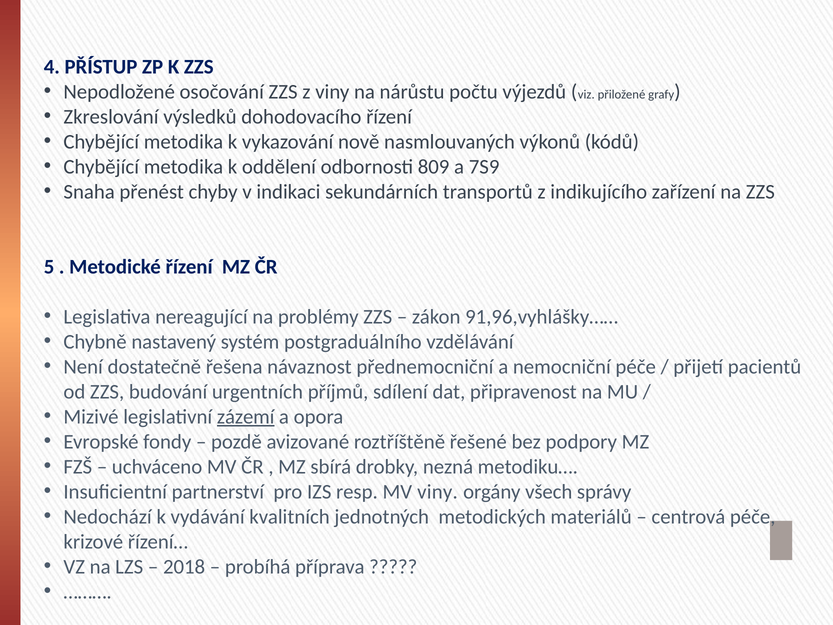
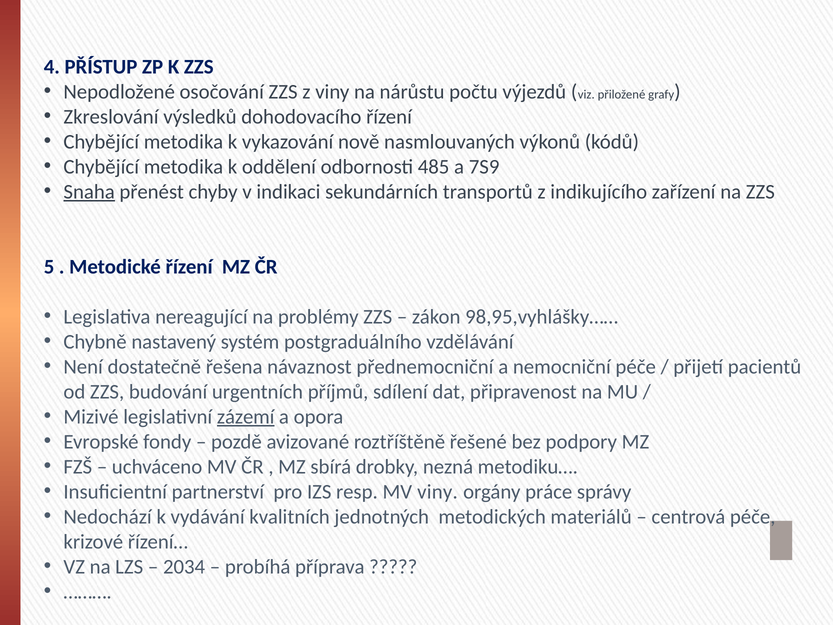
809: 809 -> 485 (434, 167)
Snaha underline: none -> present (89, 192)
91,96,vyhlášky……: 91,96,vyhlášky…… -> 98,95,vyhlášky…… (542, 317)
všech: všech -> práce (549, 491)
2018: 2018 -> 2034 (184, 566)
